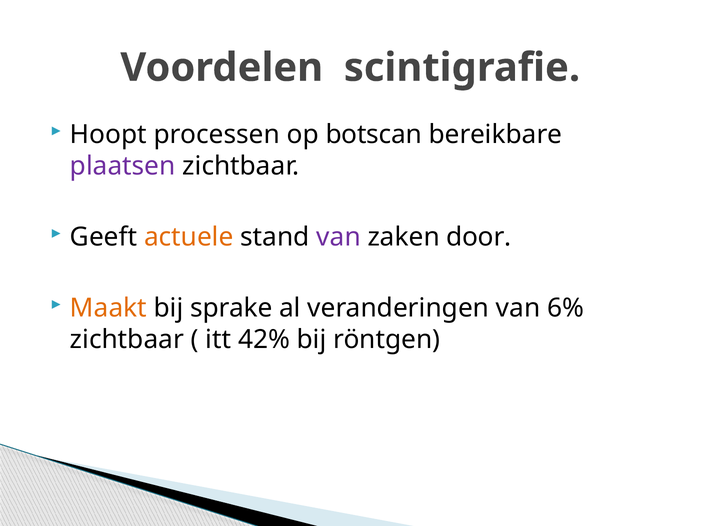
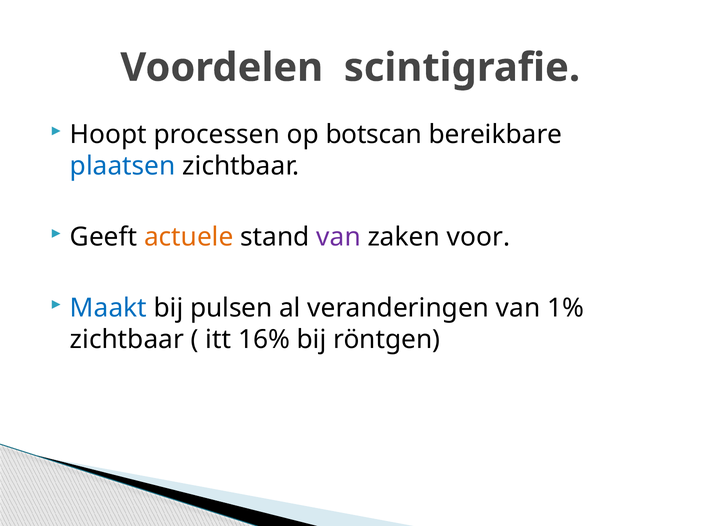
plaatsen colour: purple -> blue (123, 166)
door: door -> voor (479, 237)
Maakt colour: orange -> blue (108, 308)
sprake: sprake -> pulsen (231, 308)
6%: 6% -> 1% (565, 308)
42%: 42% -> 16% (264, 340)
